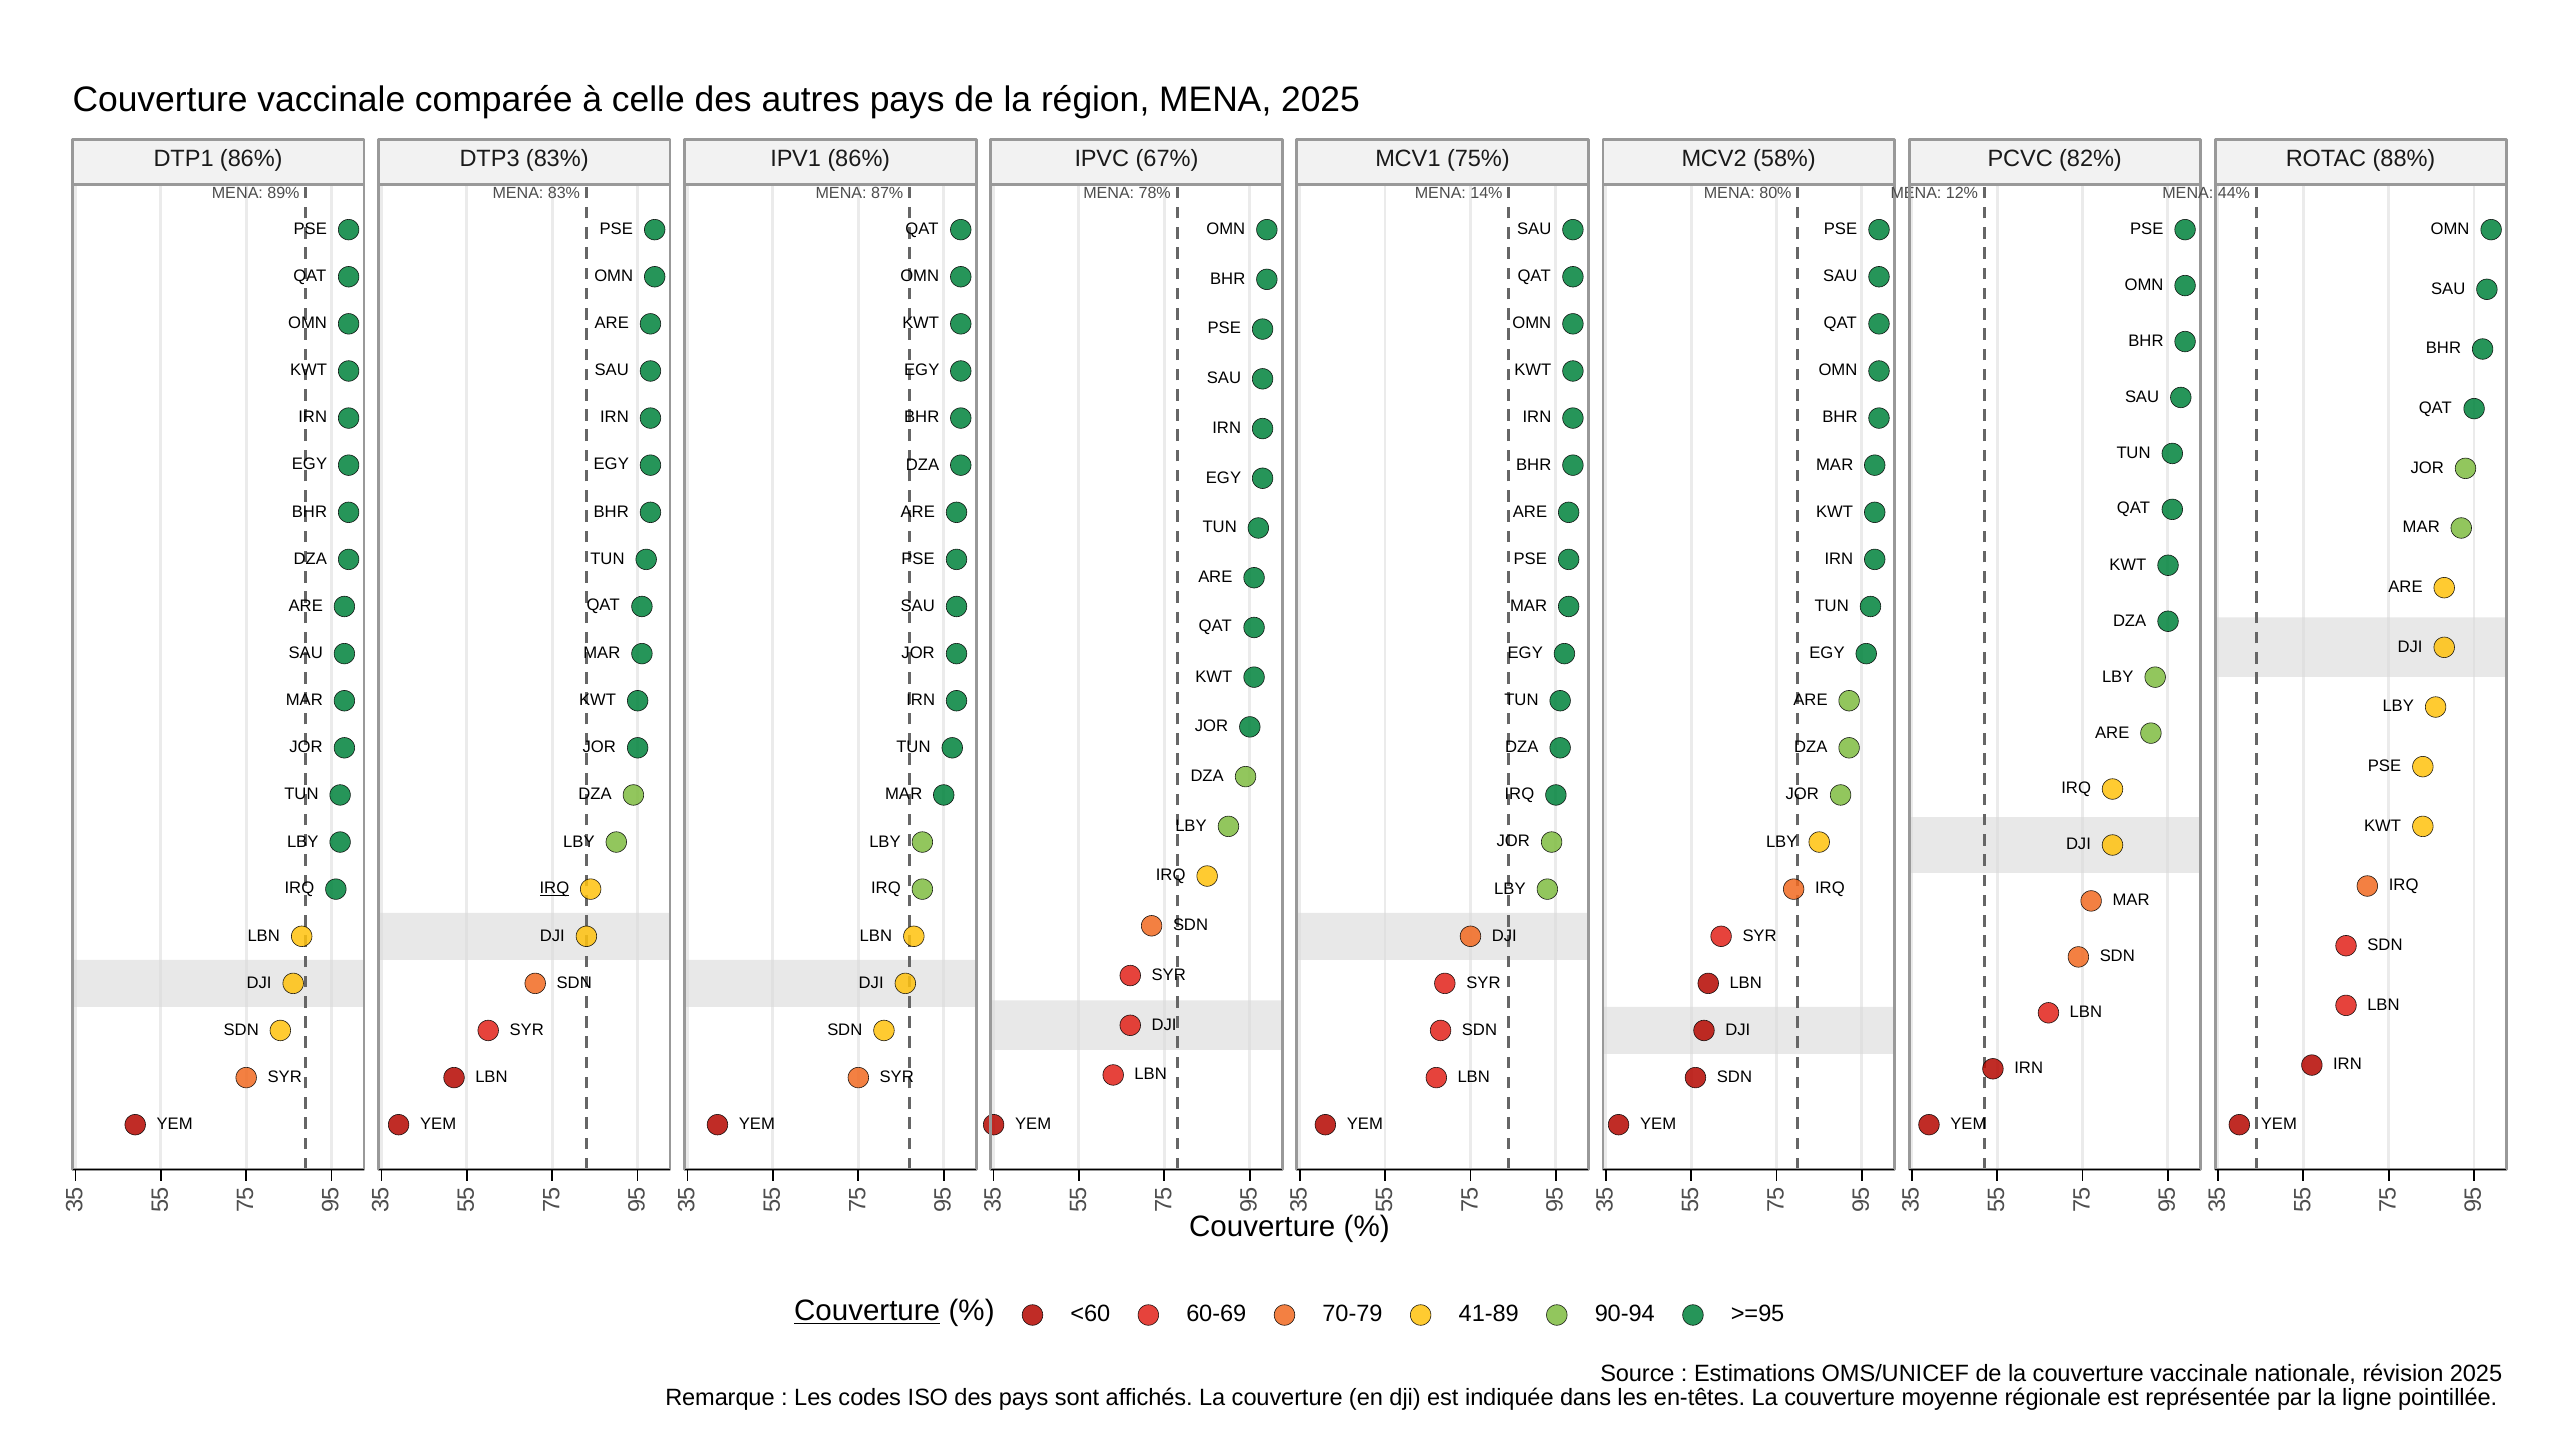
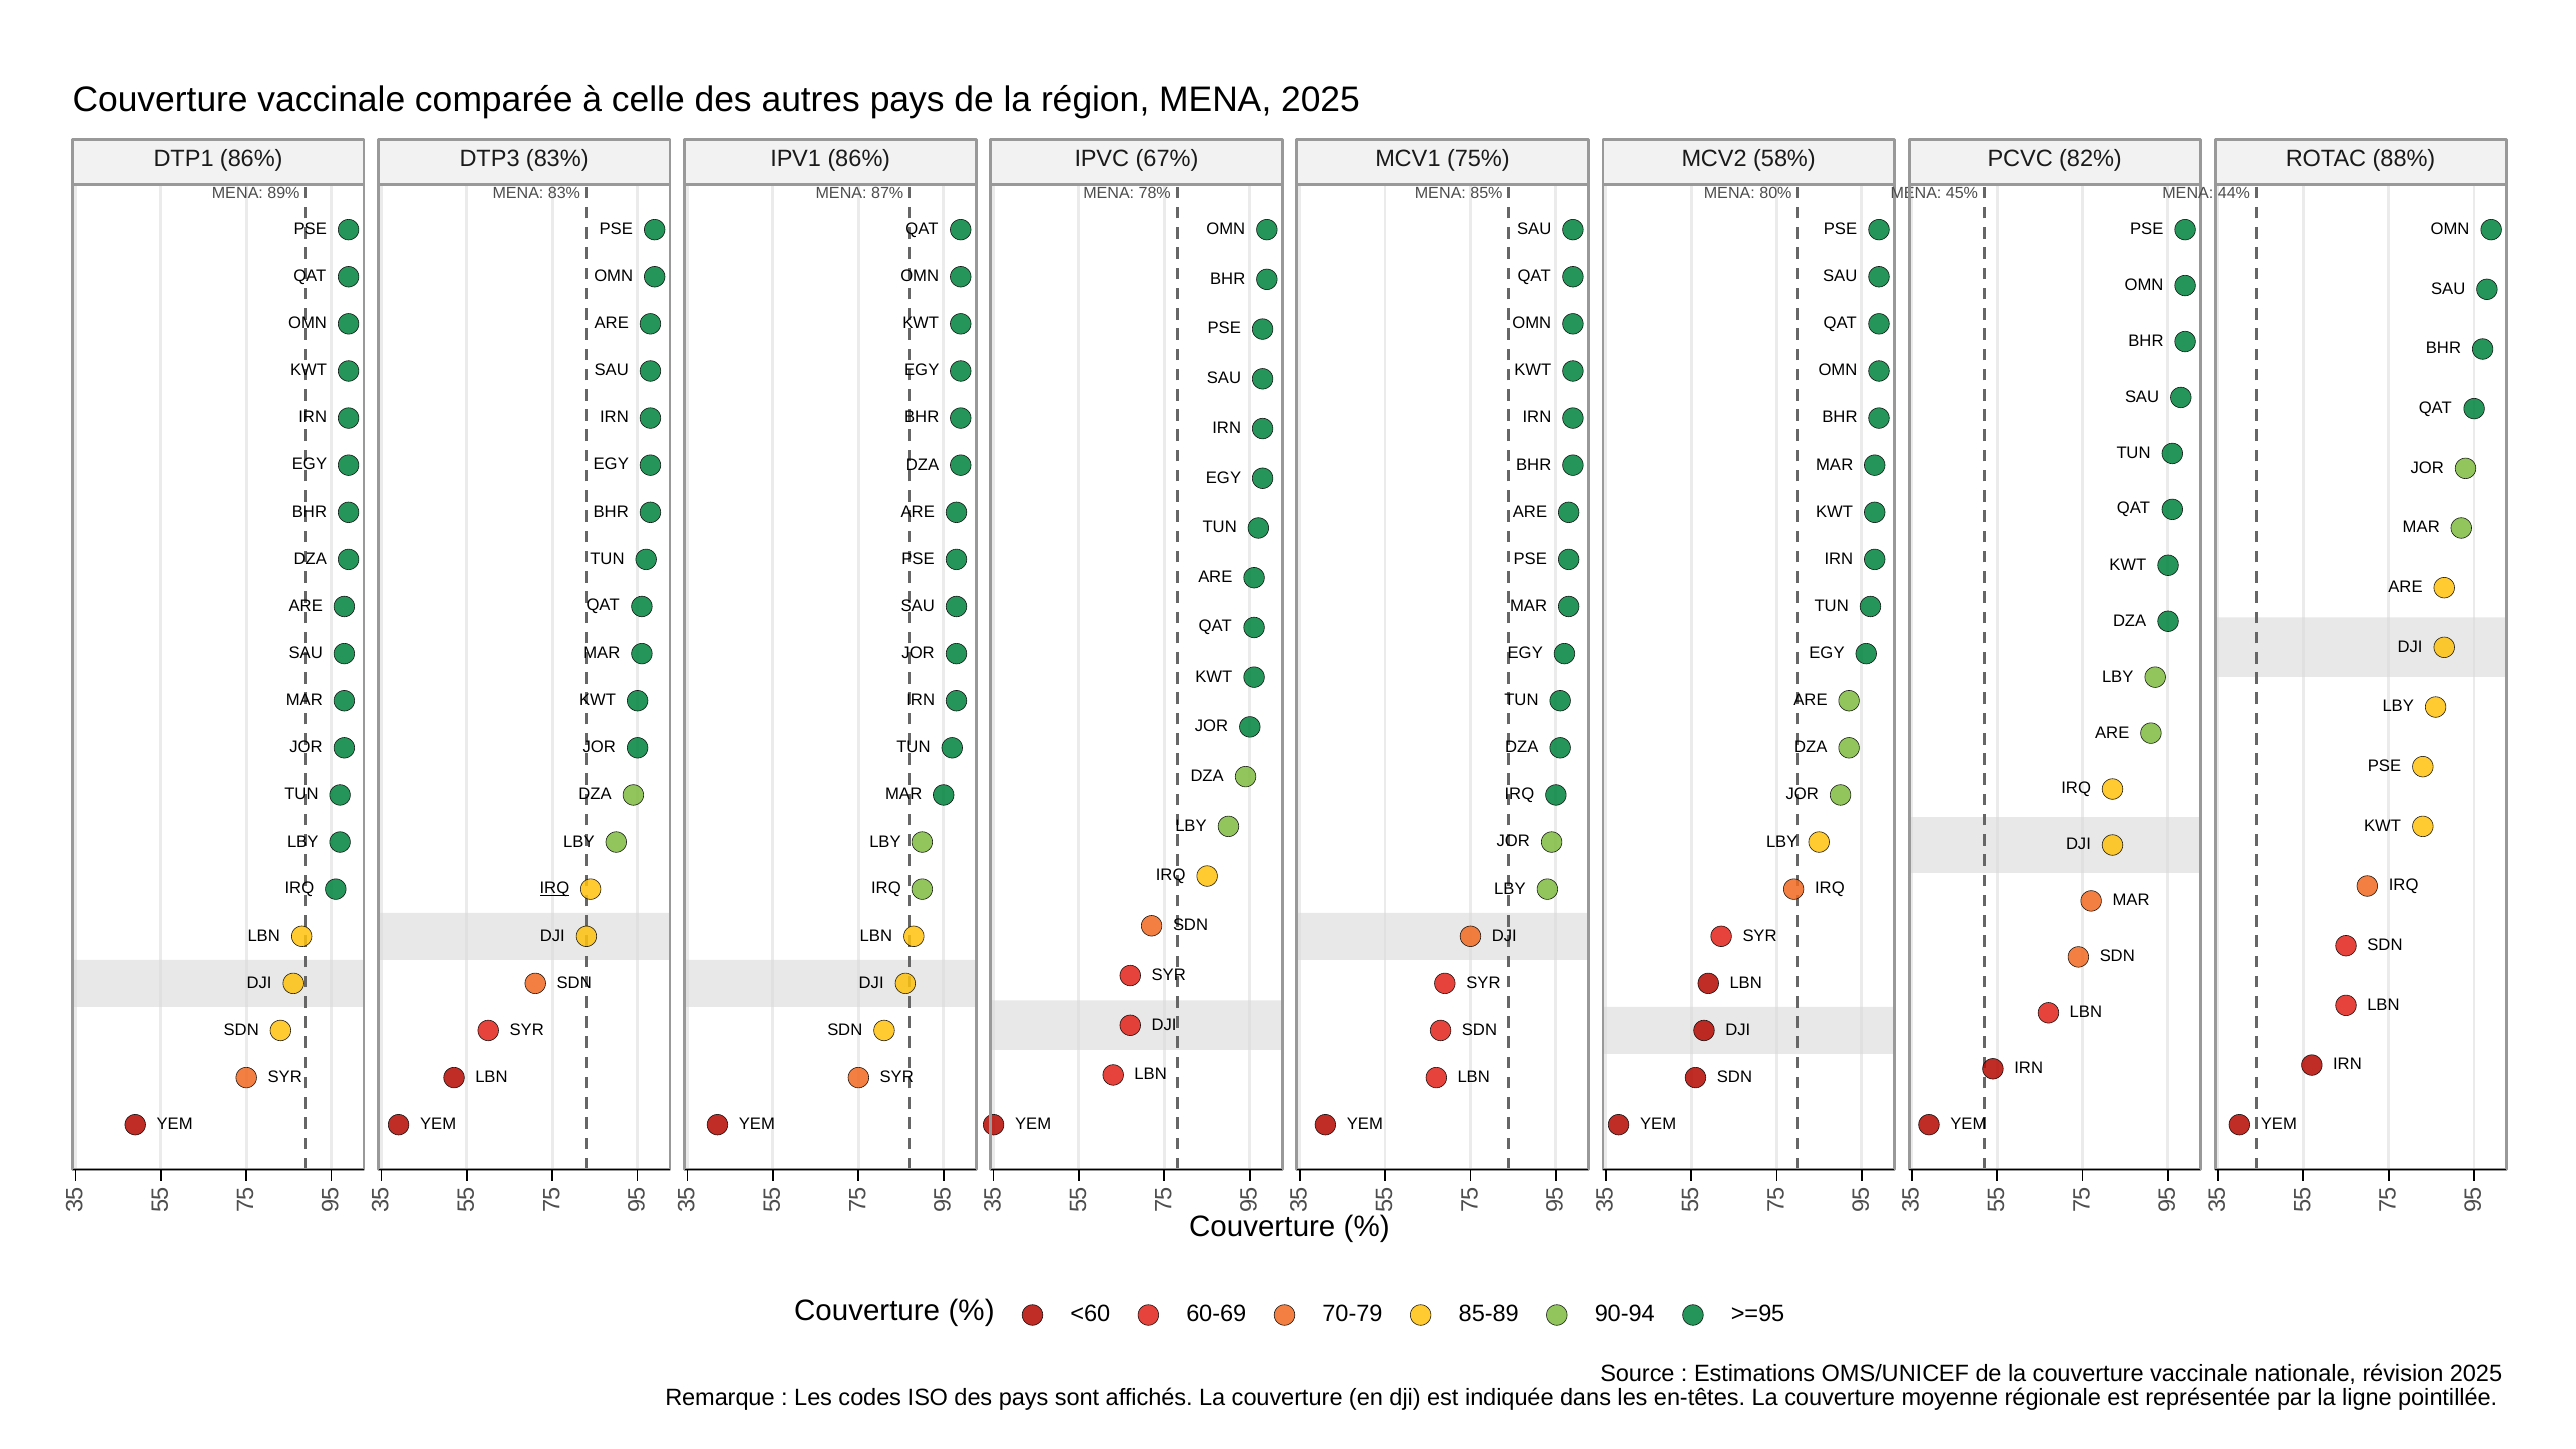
14%: 14% -> 85% (1486, 193)
12%: 12% -> 45% (1962, 193)
Couverture underline: present -> none (867, 1311)
41-89: 41-89 -> 85-89 (1489, 1314)
